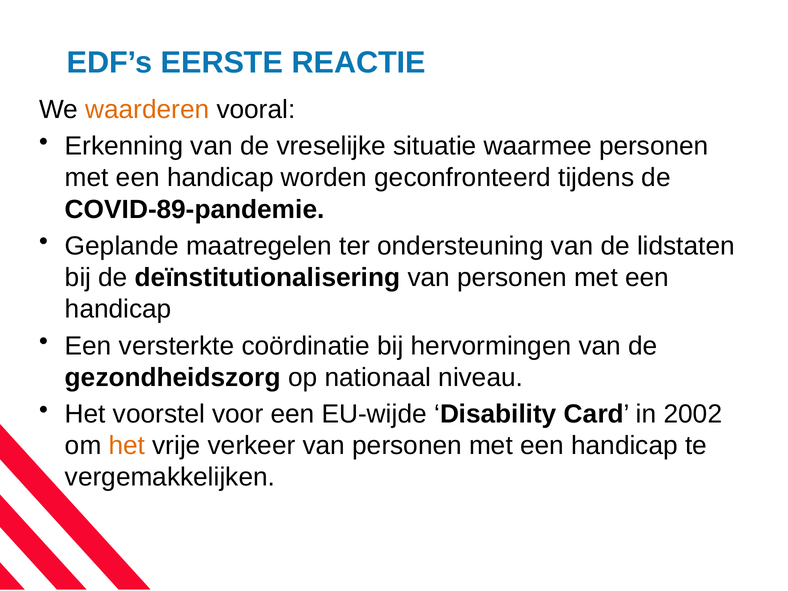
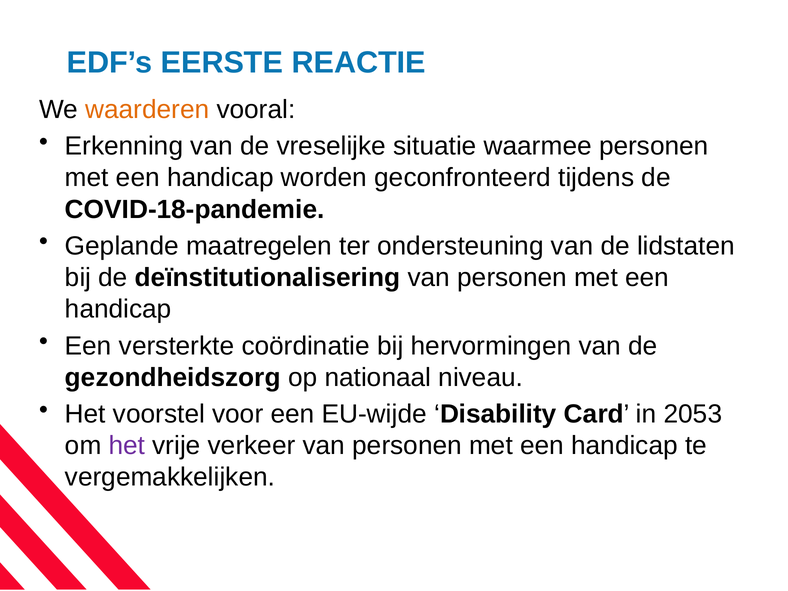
COVID-89-pandemie: COVID-89-pandemie -> COVID-18-pandemie (195, 209)
2002: 2002 -> 2053 (693, 414)
het colour: orange -> purple (127, 446)
